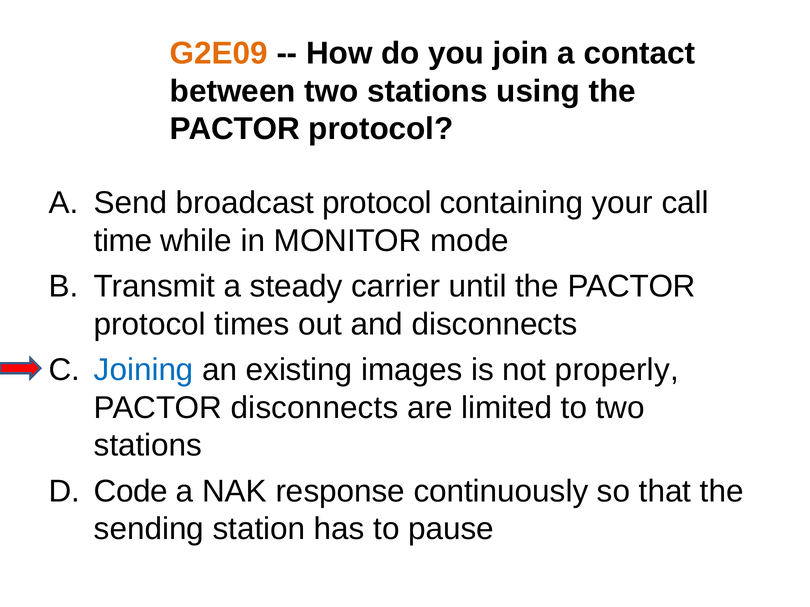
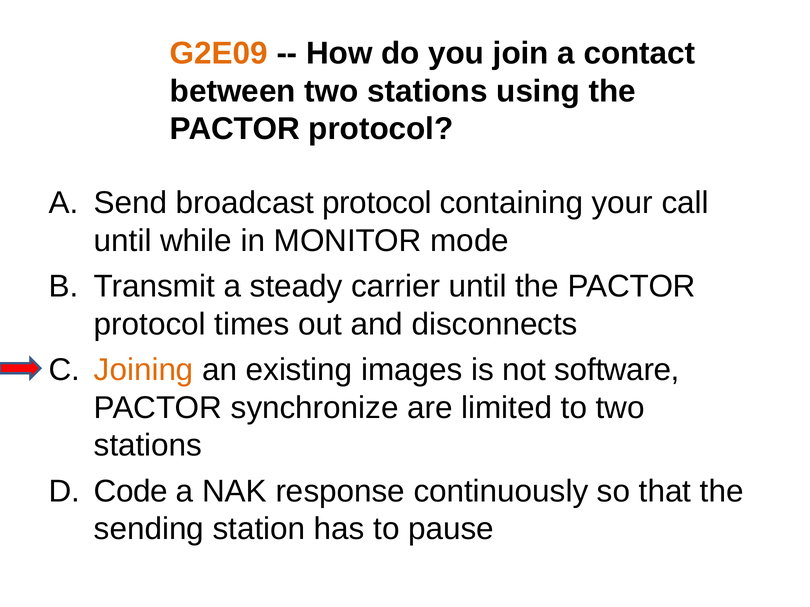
time: time -> until (123, 241)
Joining colour: blue -> orange (144, 370)
properly: properly -> software (617, 370)
PACTOR disconnects: disconnects -> synchronize (315, 408)
